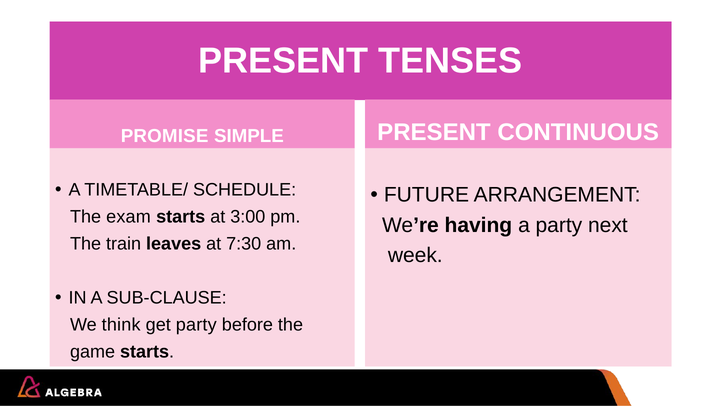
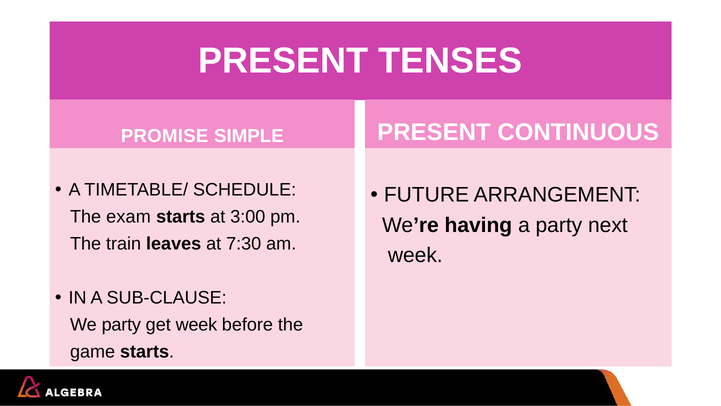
We think: think -> party (121, 325)
get party: party -> week (196, 325)
